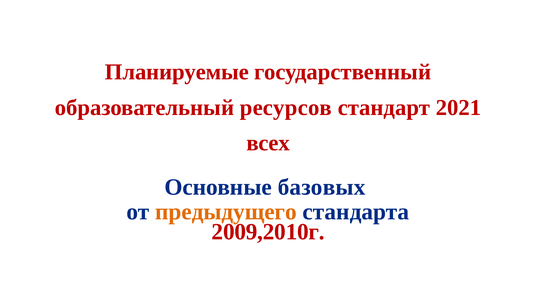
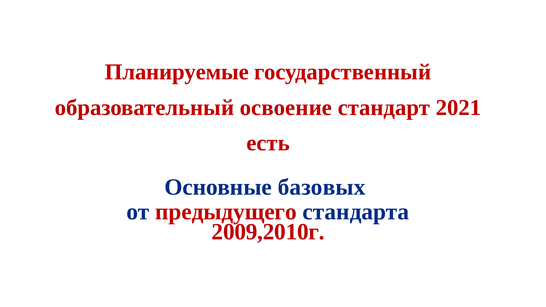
ресурсов: ресурсов -> освоение (286, 108)
всех: всех -> есть (268, 143)
предыдущего colour: orange -> red (226, 212)
